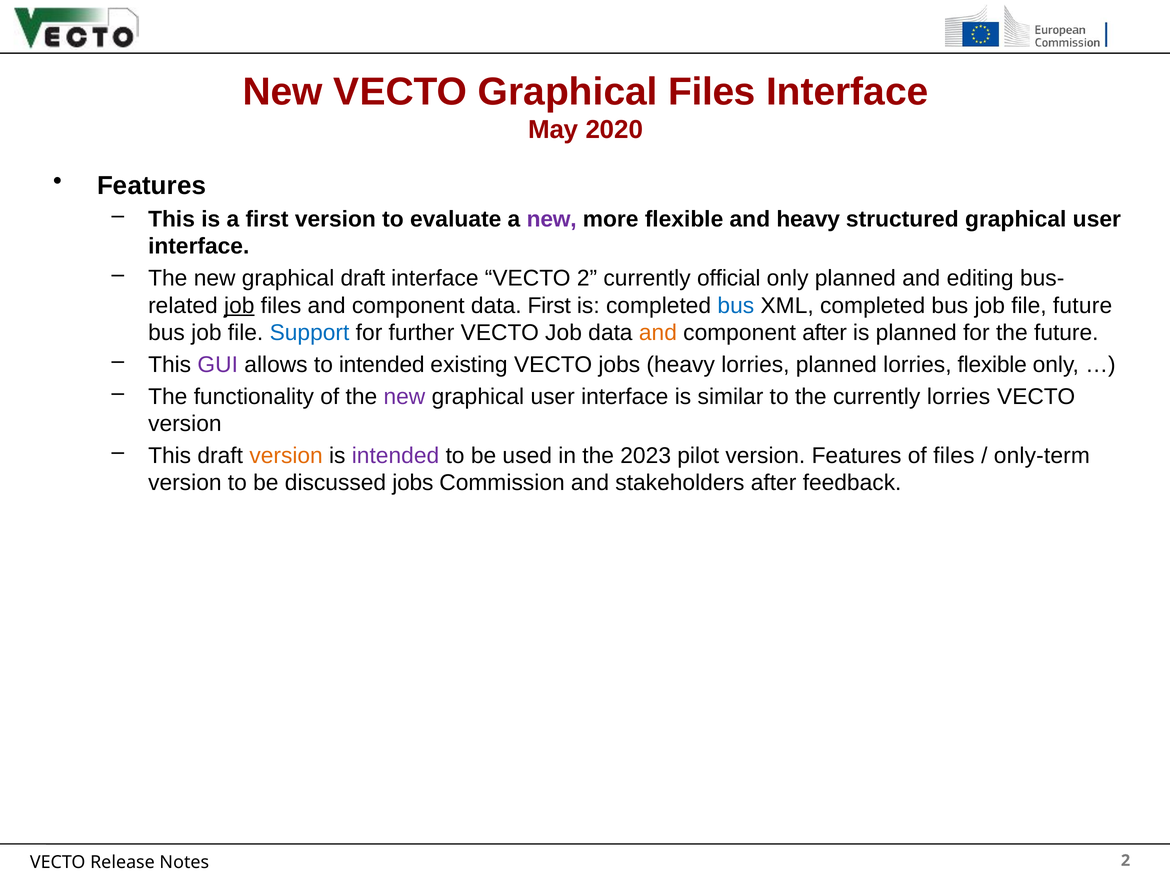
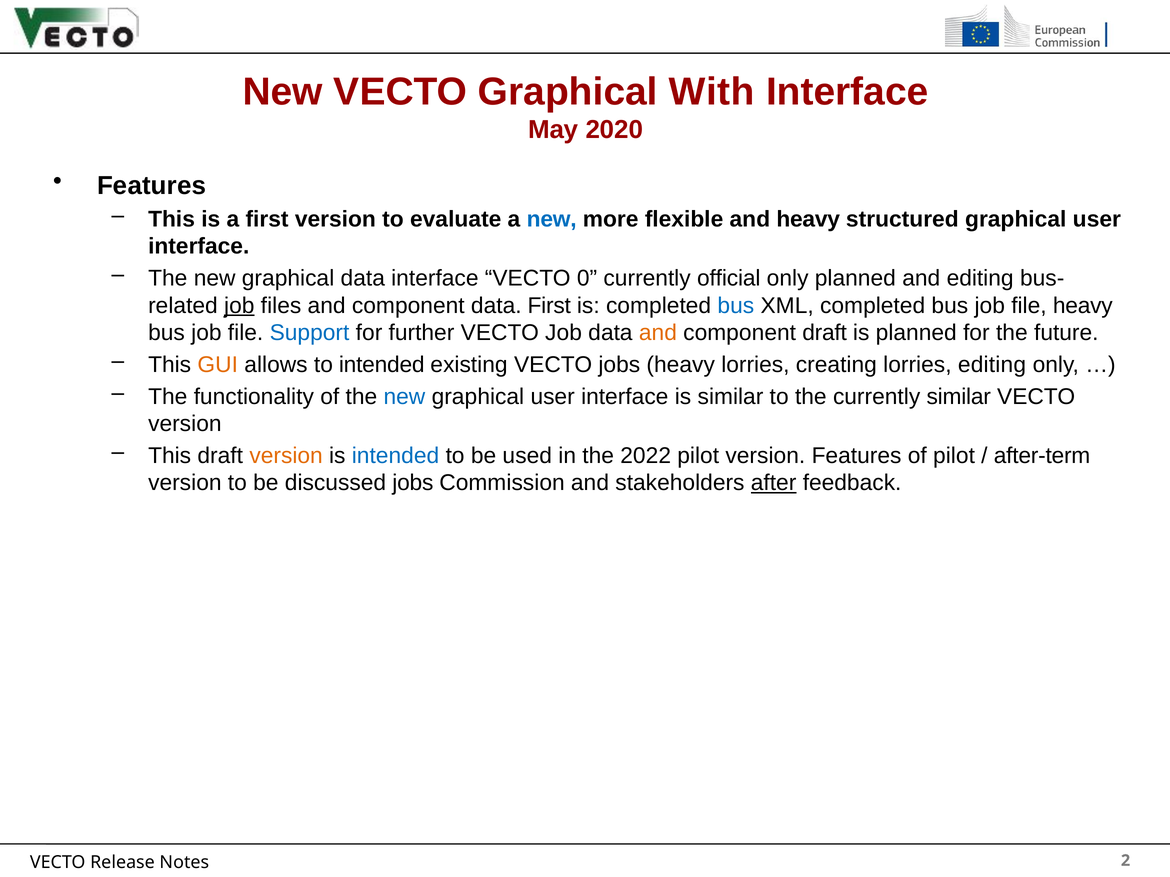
Graphical Files: Files -> With (712, 92)
new colour: purple -> blue (552, 219)
graphical draft: draft -> data (363, 278)
VECTO 2: 2 -> 0 (587, 278)
file future: future -> heavy (1083, 306)
component after: after -> draft (825, 333)
GUI colour: purple -> orange (218, 365)
lorries planned: planned -> creating (836, 365)
lorries flexible: flexible -> editing (992, 365)
new colour: purple -> blue (404, 397)
currently lorries: lorries -> similar (959, 397)
intended colour: purple -> blue (395, 456)
2023: 2023 -> 2022 (646, 456)
of files: files -> pilot (954, 456)
only-term: only-term -> after-term (1042, 456)
after underline: none -> present (774, 483)
